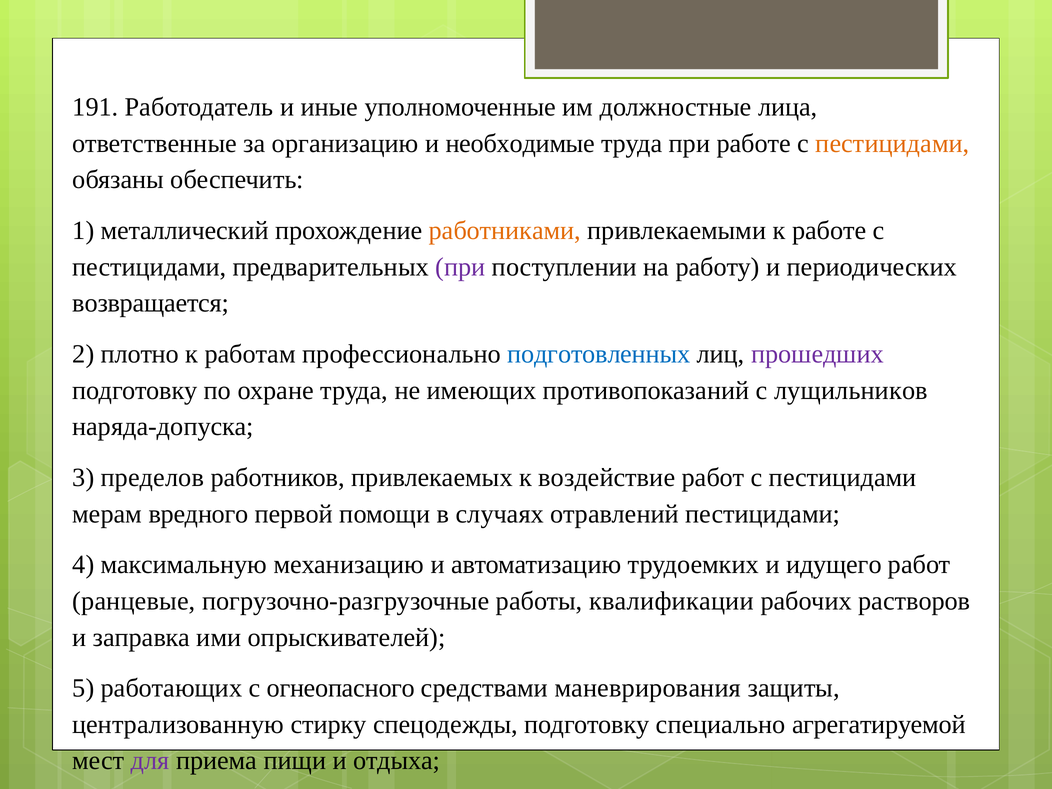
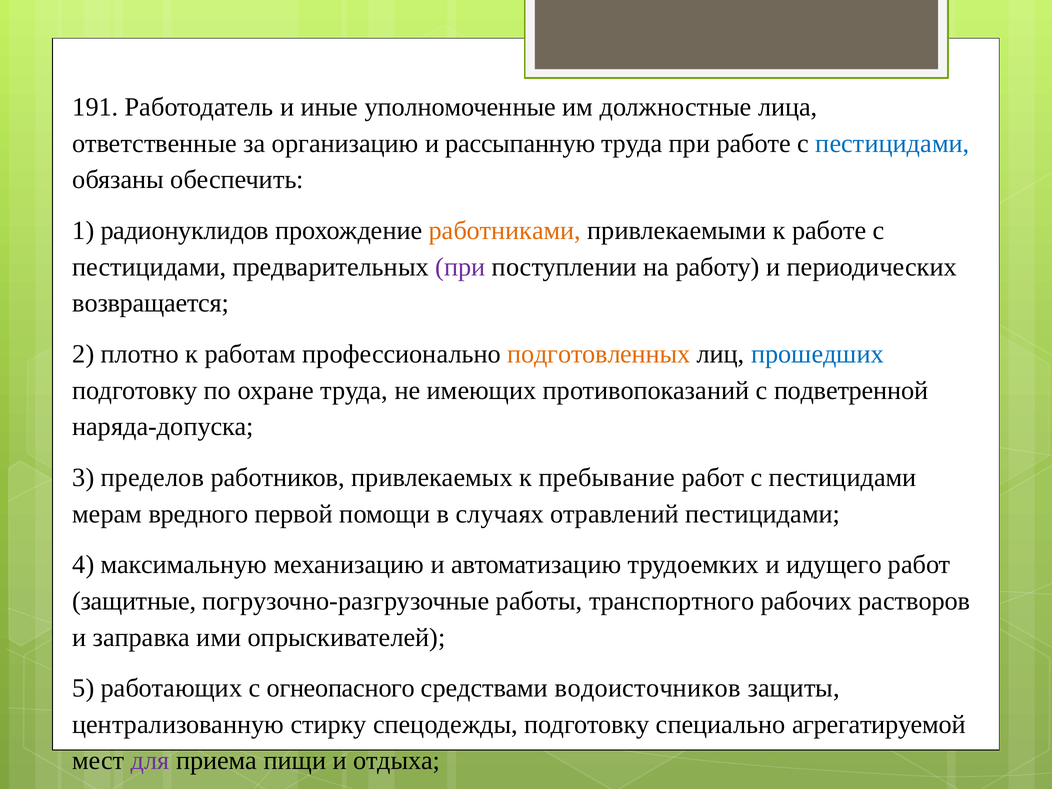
необходимые: необходимые -> рассыпанную (520, 143)
пестицидами colour: orange -> blue (892, 143)
металлический: металлический -> радионуклидов (185, 231)
подготовленных colour: blue -> orange (599, 354)
прошедших colour: purple -> blue (817, 354)
лущильников: лущильников -> подветренной (851, 390)
воздействие: воздействие -> пребывание (607, 478)
ранцевые: ранцевые -> защитные (134, 601)
квалификации: квалификации -> транспортного (672, 601)
маневрирования: маневрирования -> водоисточников (648, 688)
